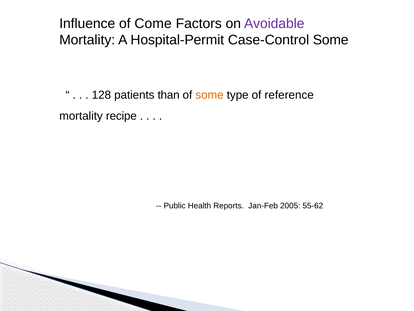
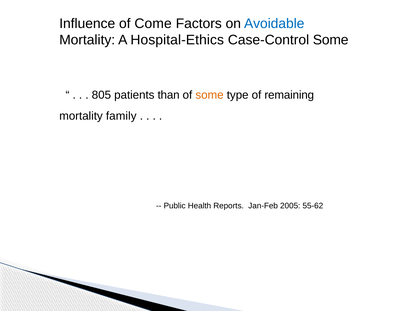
Avoidable colour: purple -> blue (274, 23)
Hospital-Permit: Hospital-Permit -> Hospital-Ethics (177, 40)
128: 128 -> 805 (101, 95)
reference: reference -> remaining (289, 95)
recipe: recipe -> family (121, 116)
